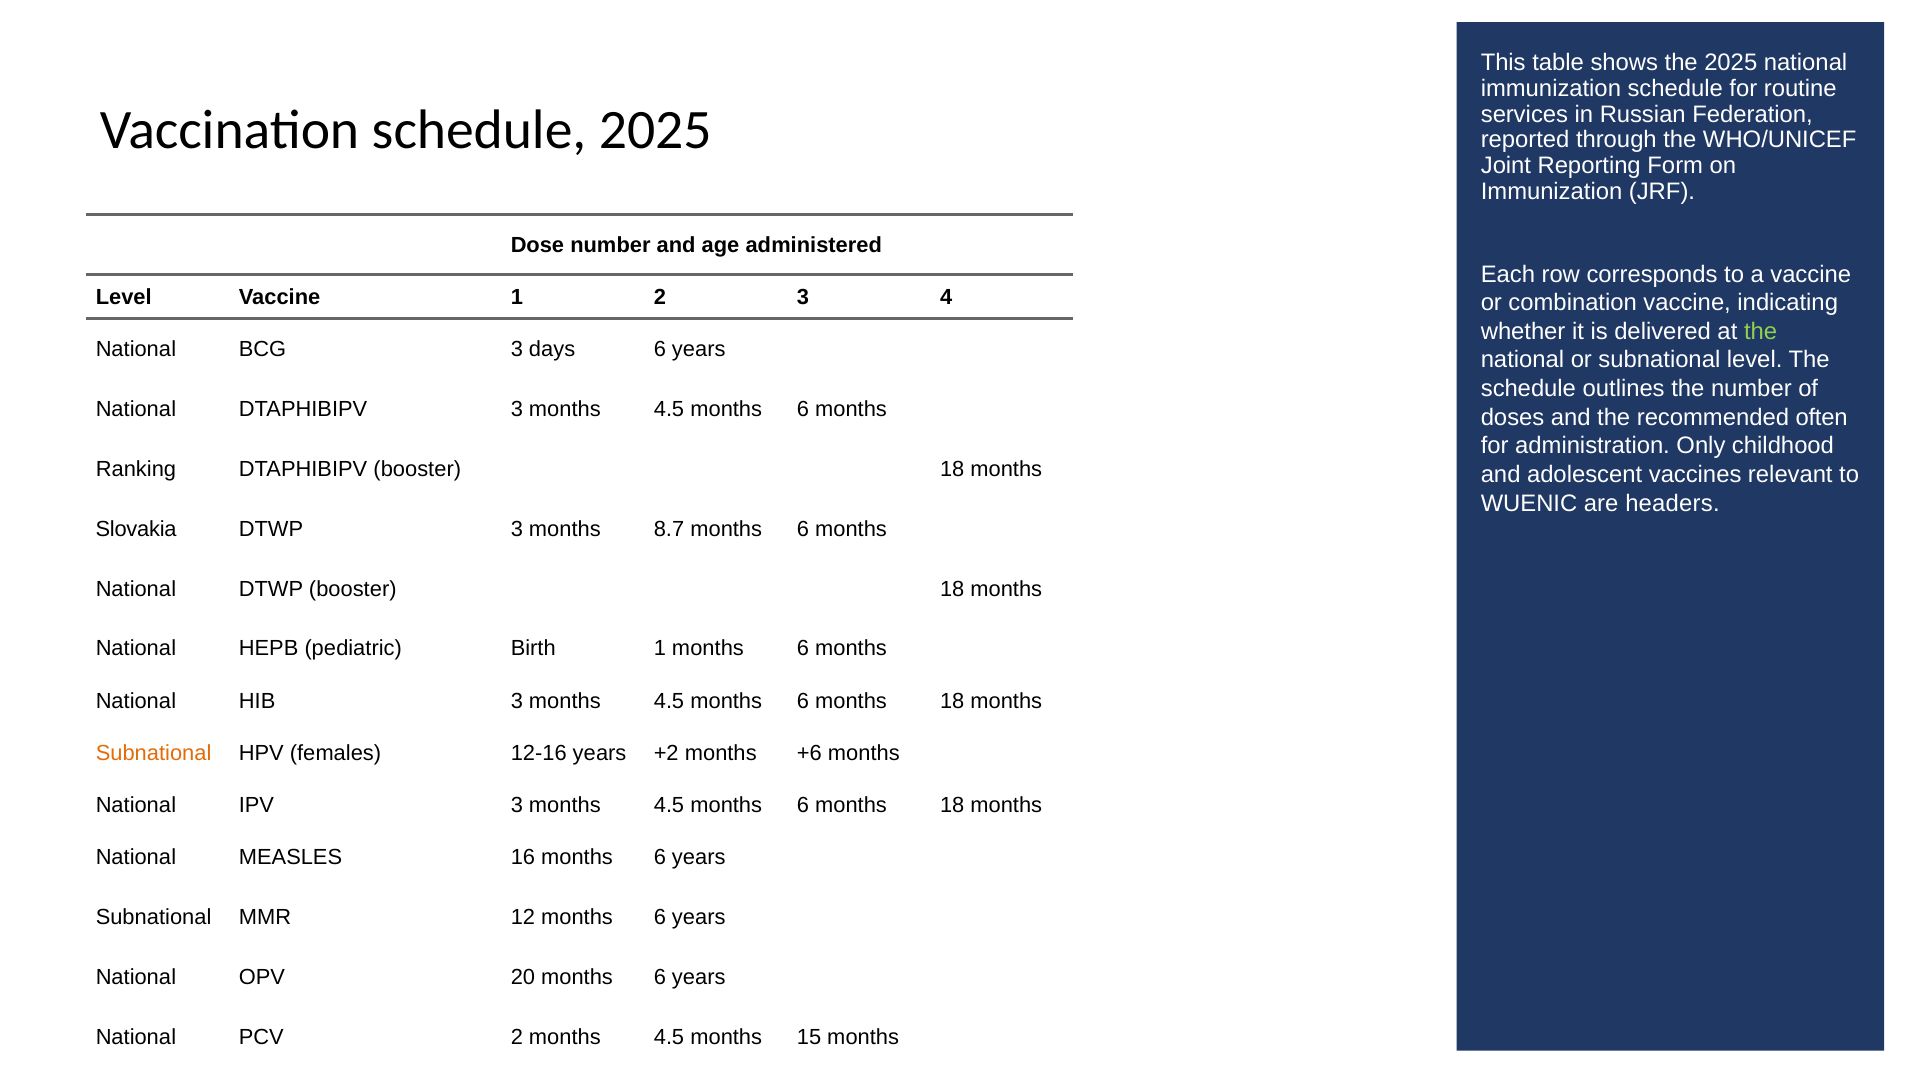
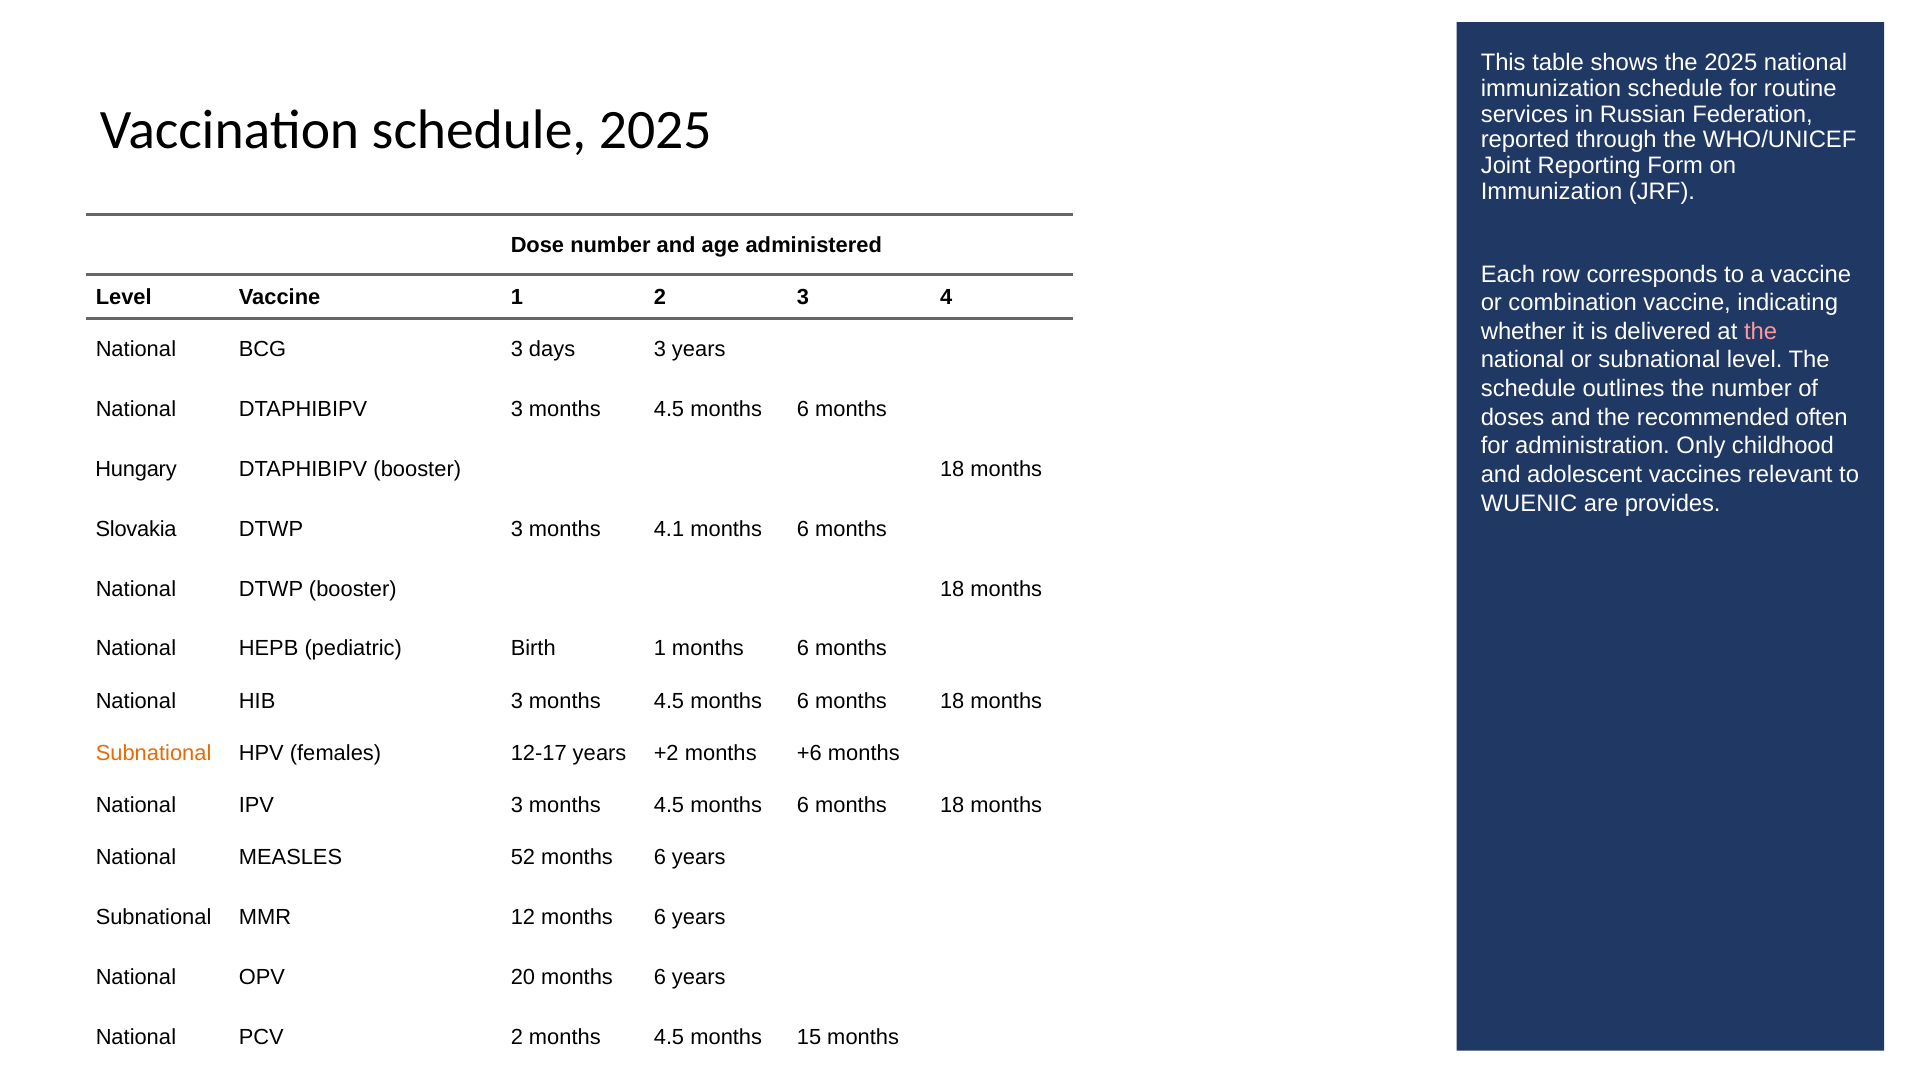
the colour: light green -> pink (1761, 332)
days 6: 6 -> 3 (660, 349)
Ranking: Ranking -> Hungary (136, 469)
headers: headers -> provides (1673, 503)
8.7: 8.7 -> 4.1 (669, 529)
12-16: 12-16 -> 12-17 (539, 753)
16: 16 -> 52 (523, 857)
